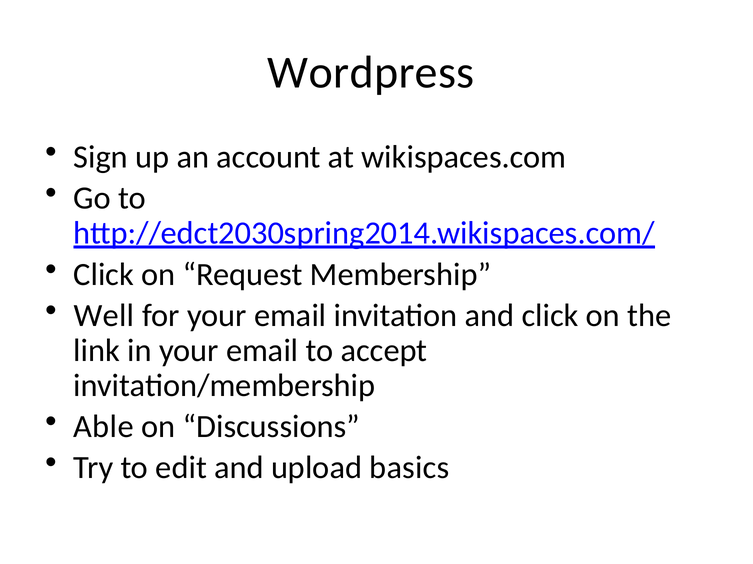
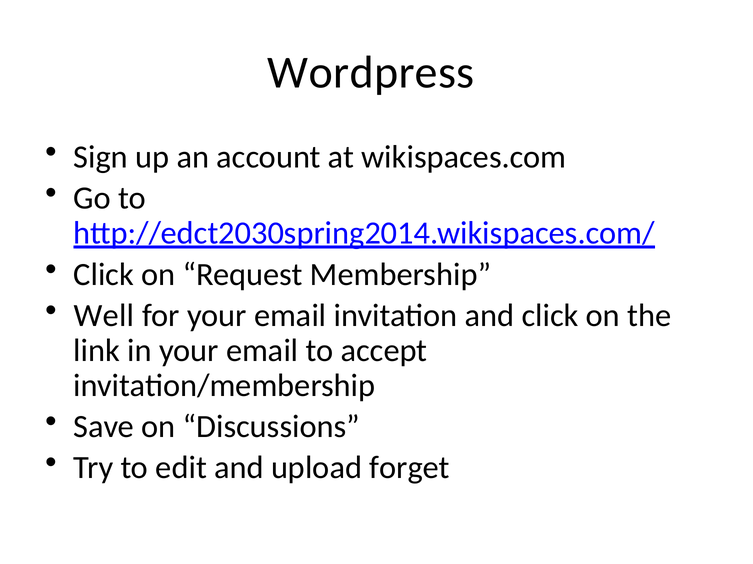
Able: Able -> Save (104, 427)
basics: basics -> forget (410, 468)
